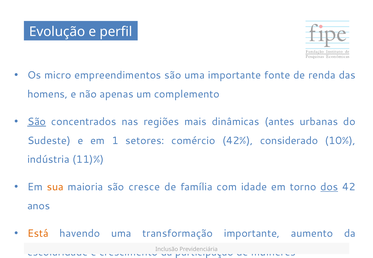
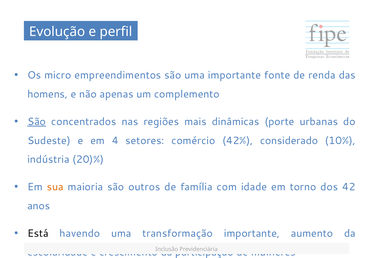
antes: antes -> porte (280, 122)
1: 1 -> 4 (115, 141)
11)%: 11)% -> 20)% (88, 160)
cresce: cresce -> outros (144, 187)
dos underline: present -> none (329, 187)
Está colour: orange -> black (38, 234)
